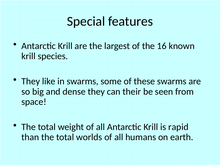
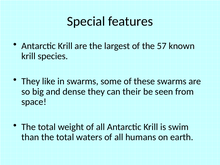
16: 16 -> 57 (162, 46)
rapid: rapid -> swim (178, 127)
worlds: worlds -> waters (89, 137)
